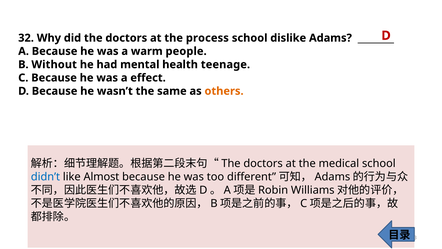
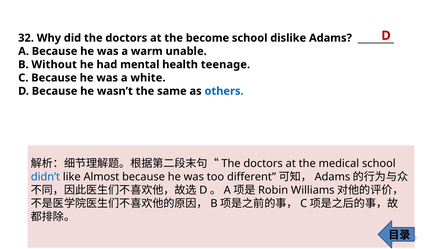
process: process -> become (207, 38)
people: people -> unable (186, 51)
effect: effect -> white (148, 78)
others colour: orange -> blue (224, 91)
